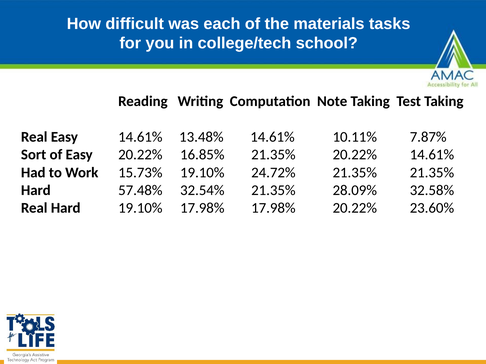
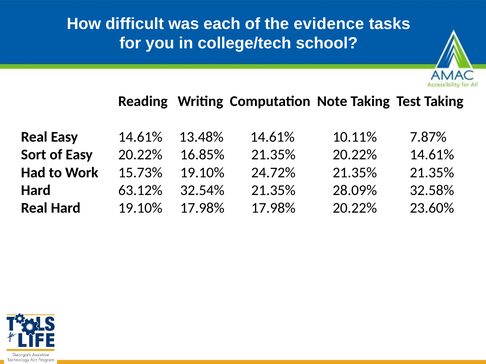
materials: materials -> evidence (329, 24)
57.48%: 57.48% -> 63.12% (140, 191)
